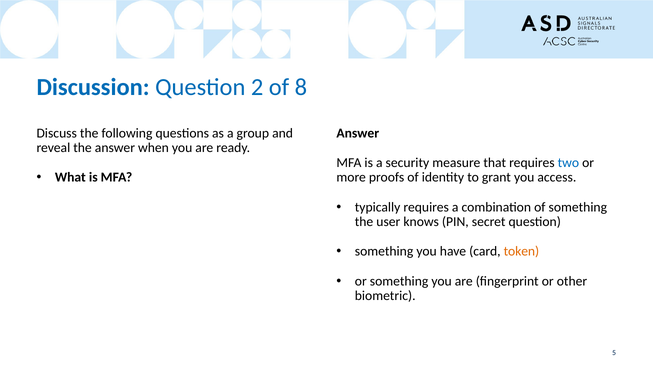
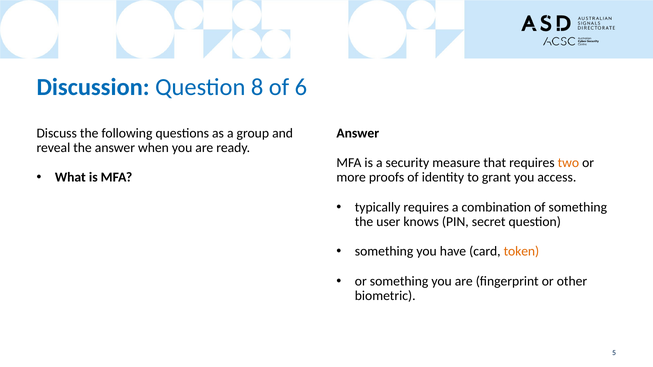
2: 2 -> 8 (257, 87)
8: 8 -> 6 (301, 87)
two colour: blue -> orange (568, 163)
